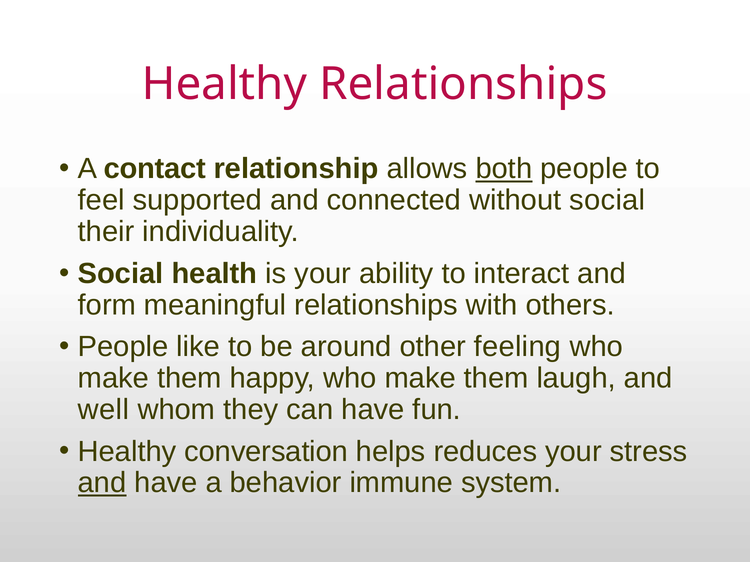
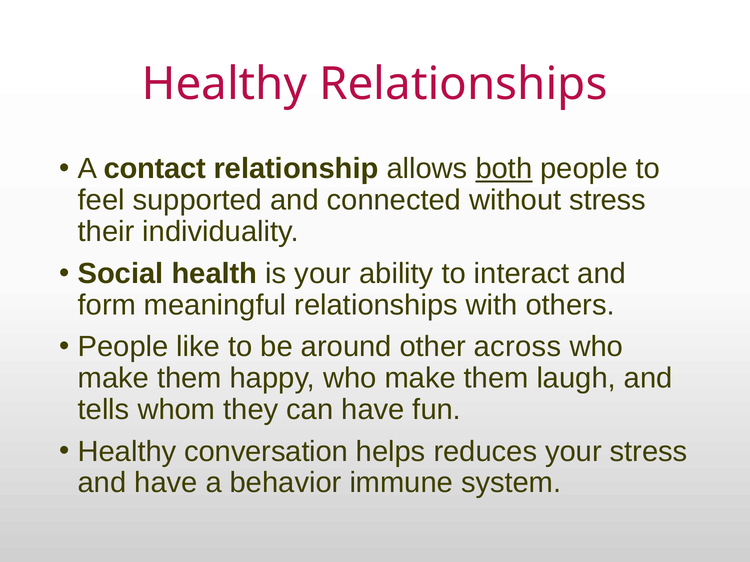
without social: social -> stress (608, 200)
feeling: feeling -> across (518, 347)
well: well -> tells (104, 410)
and underline: present -> none (102, 483)
